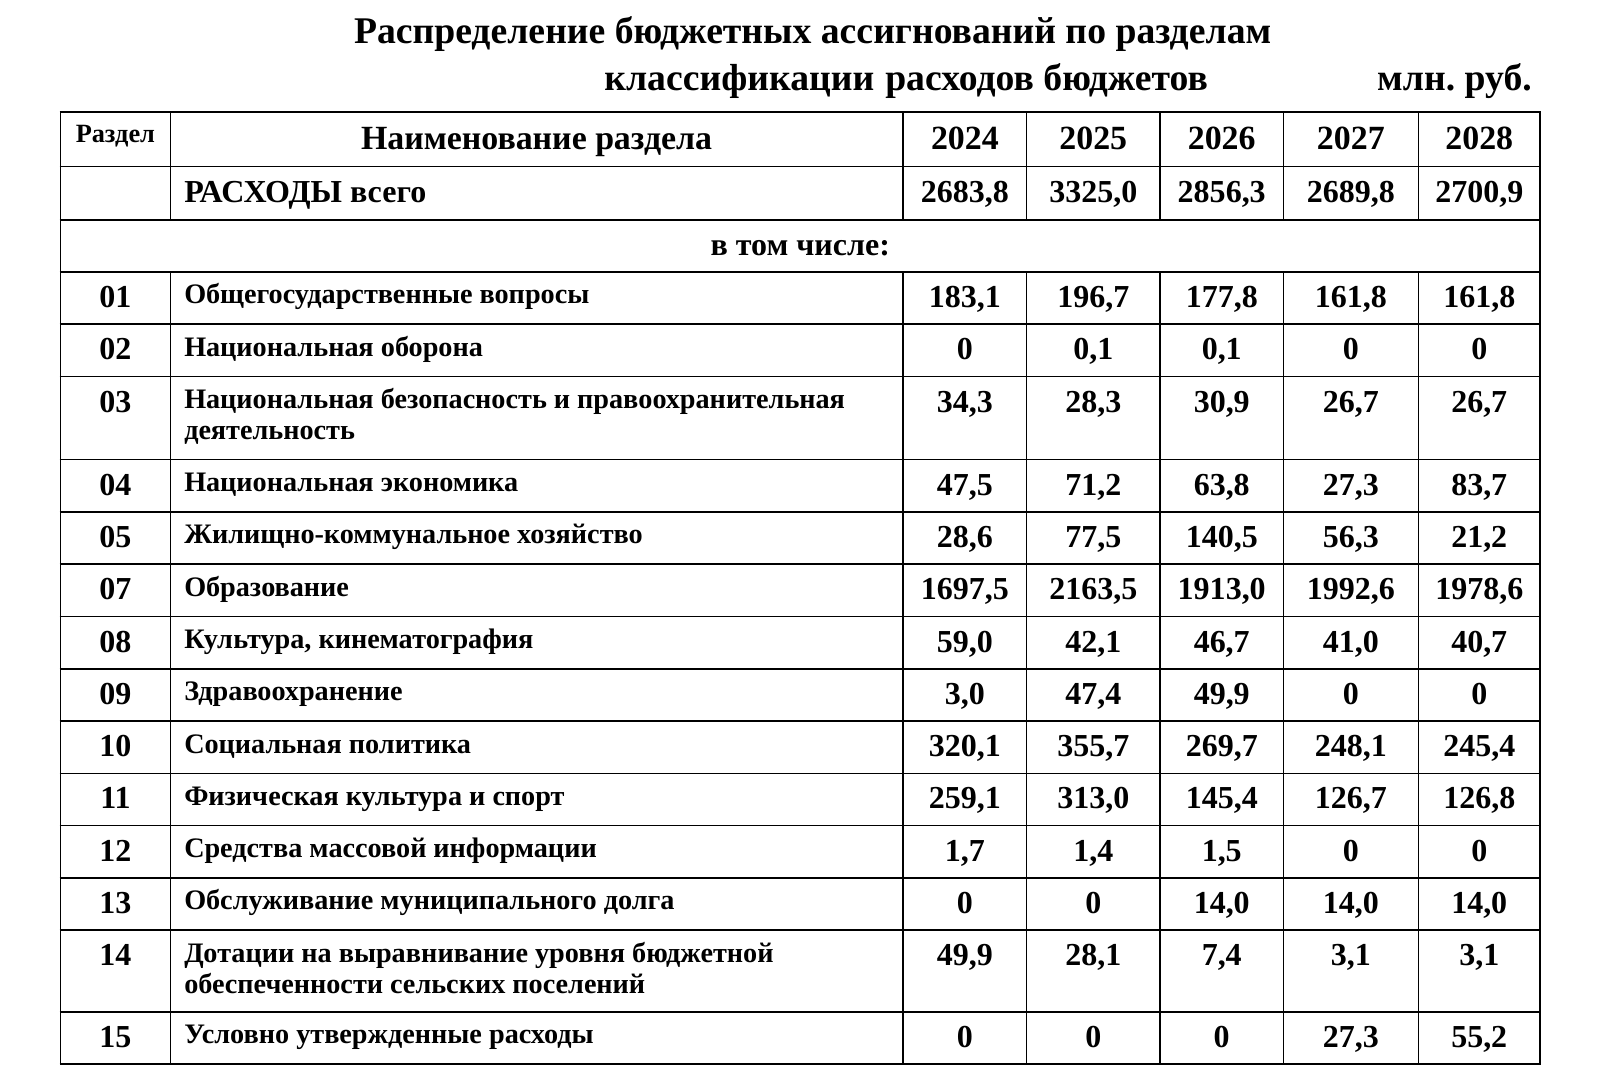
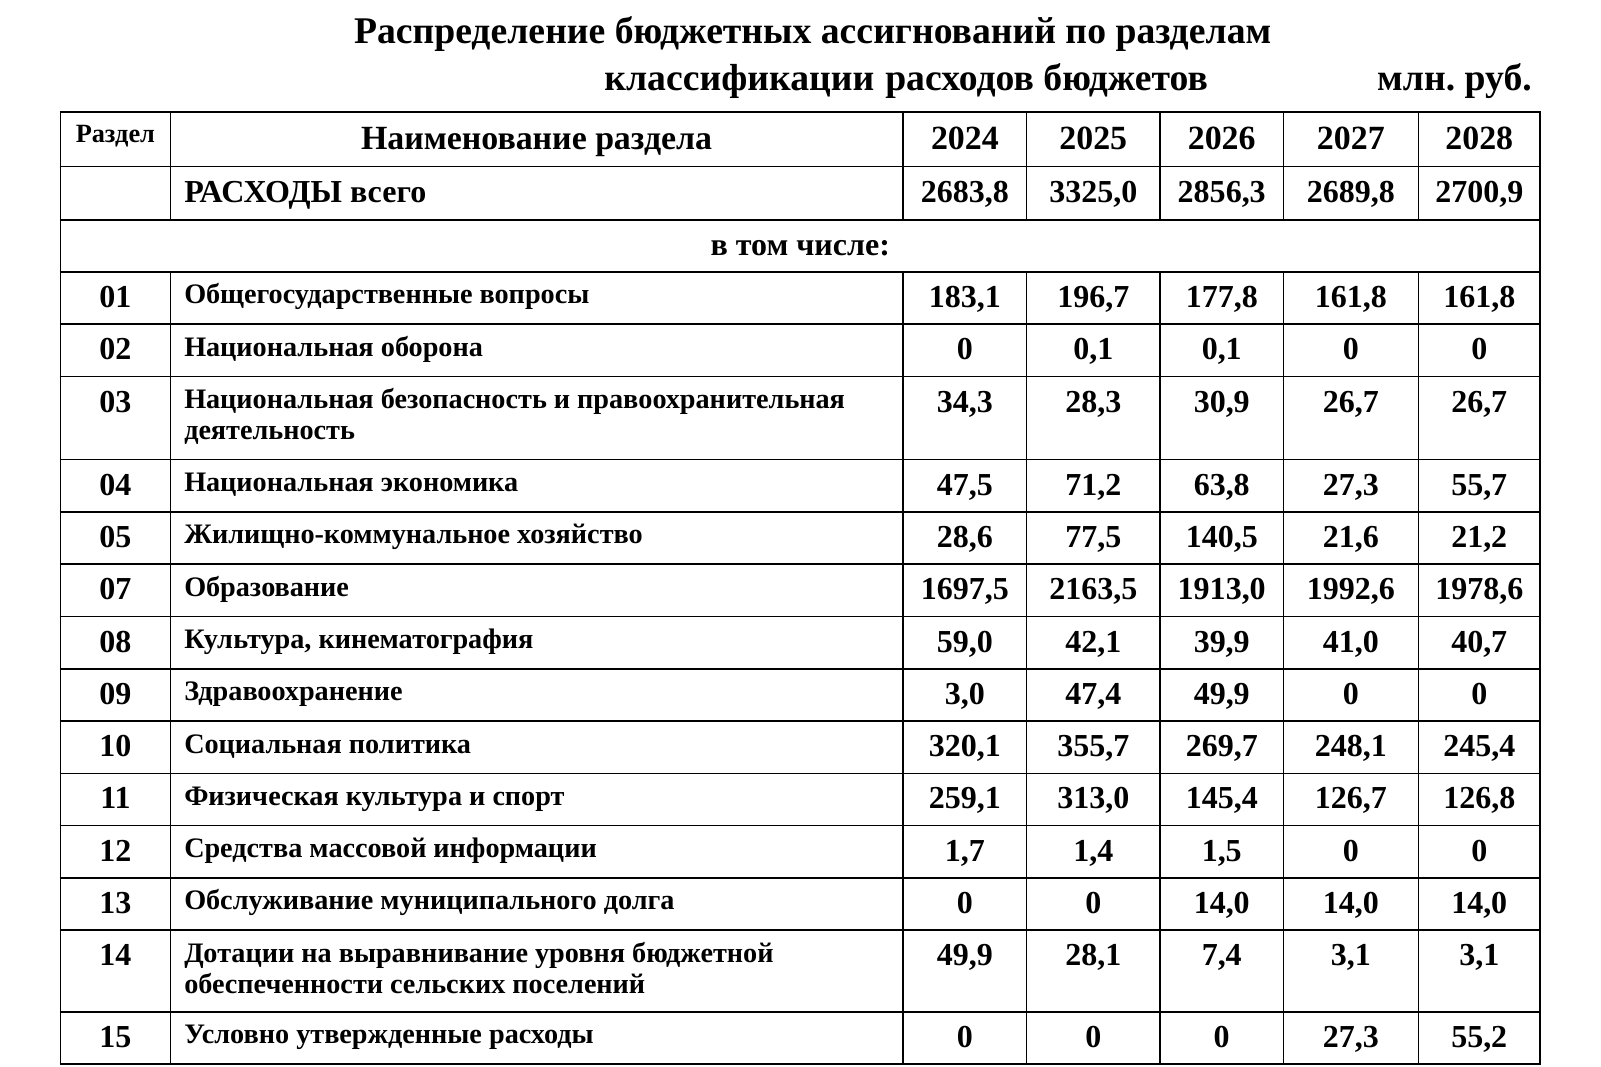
83,7: 83,7 -> 55,7 (1479, 485)
56,3: 56,3 -> 21,6 (1351, 537)
46,7: 46,7 -> 39,9 (1222, 642)
